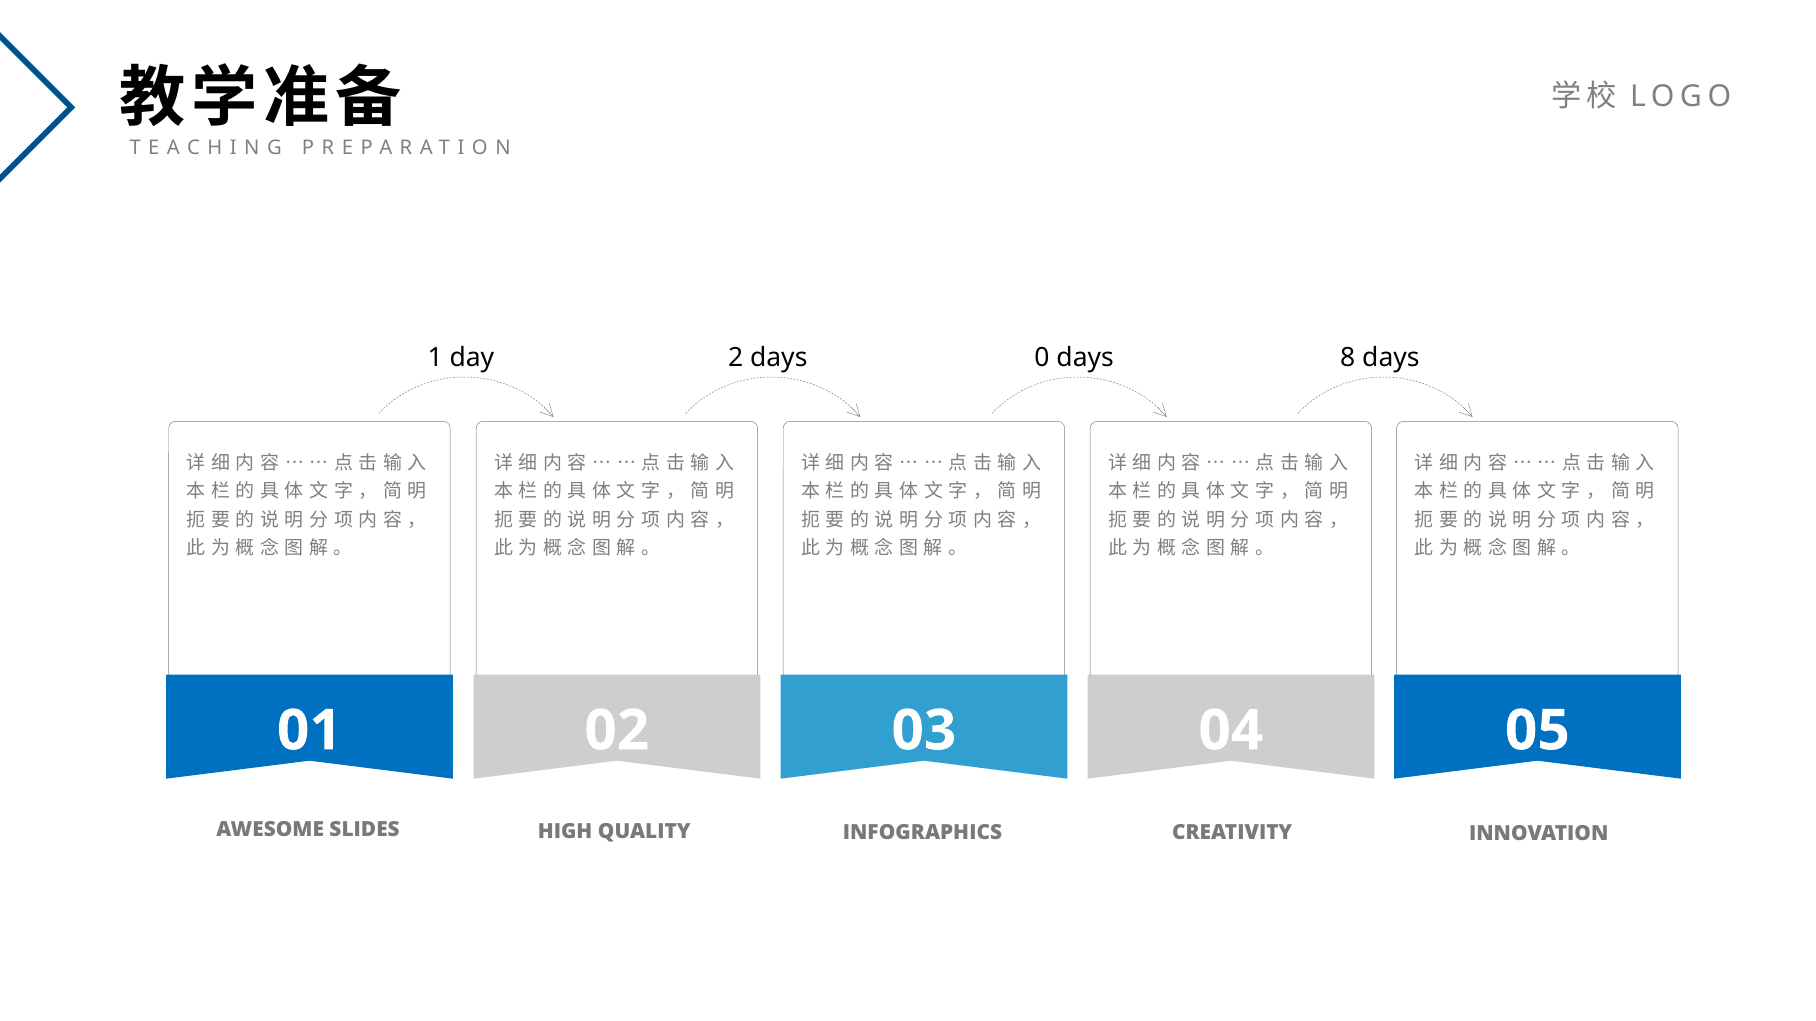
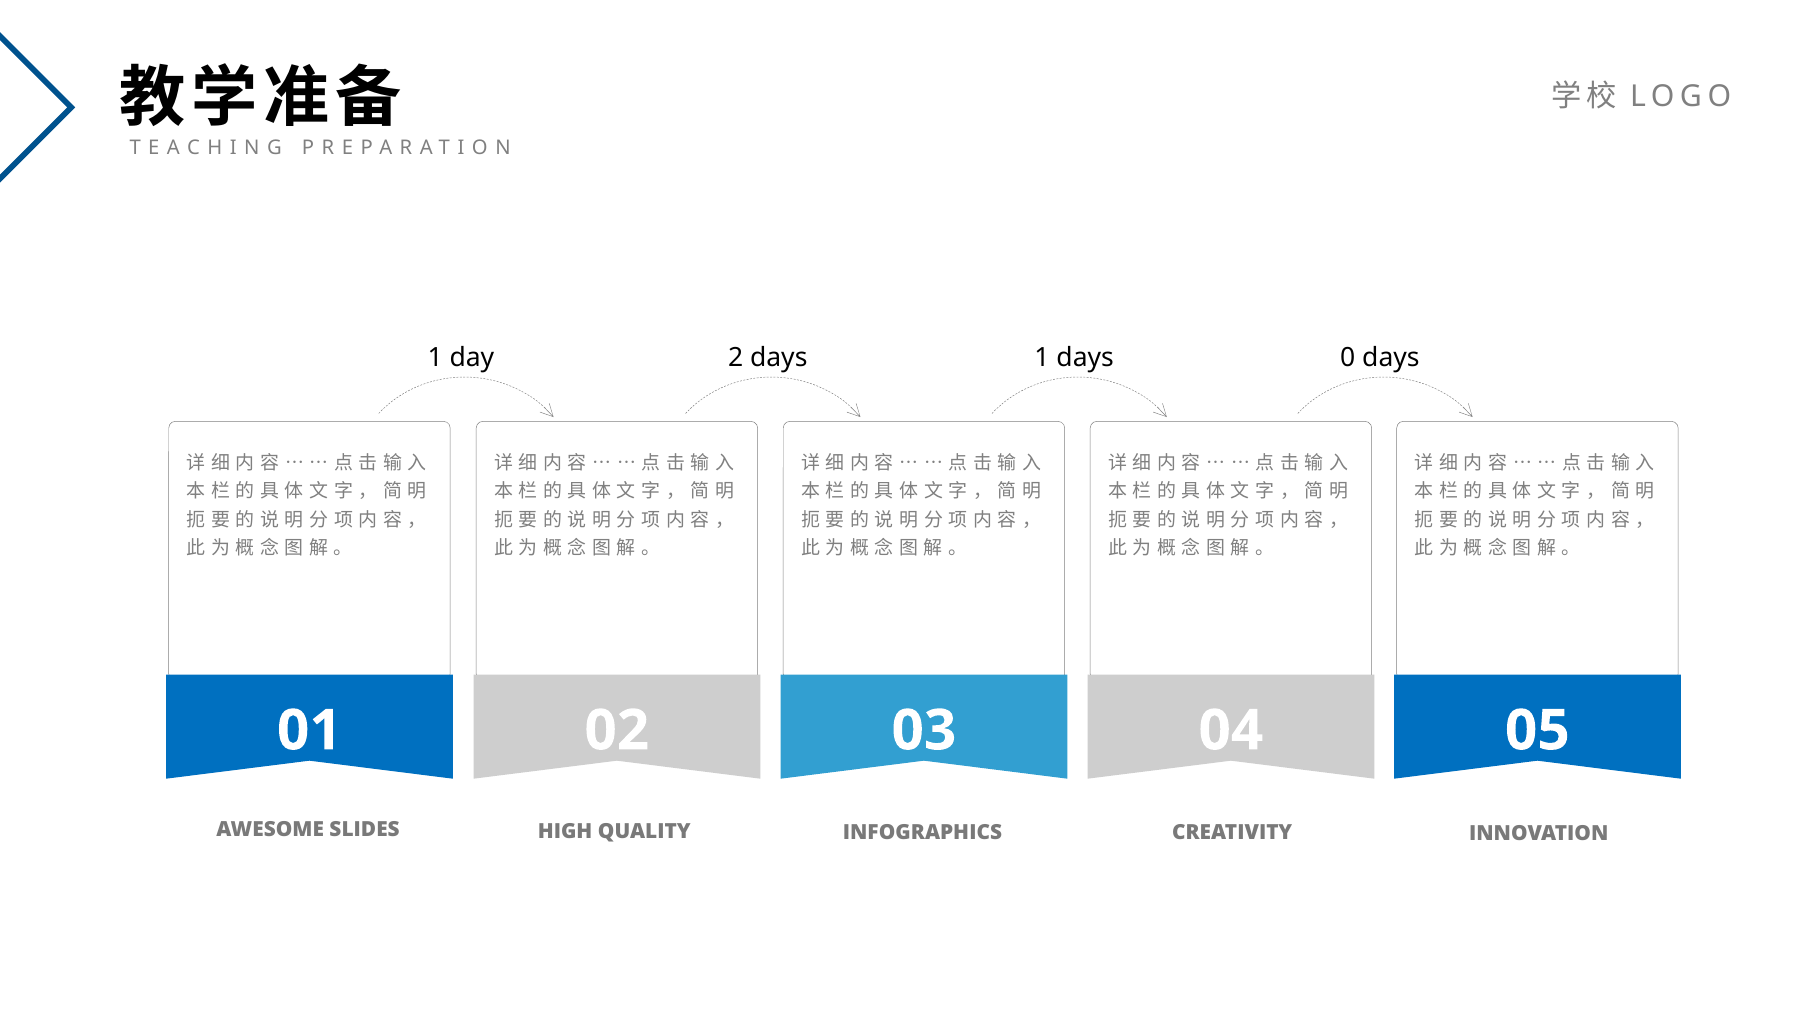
days 0: 0 -> 1 (1042, 358)
8: 8 -> 0 (1348, 358)
